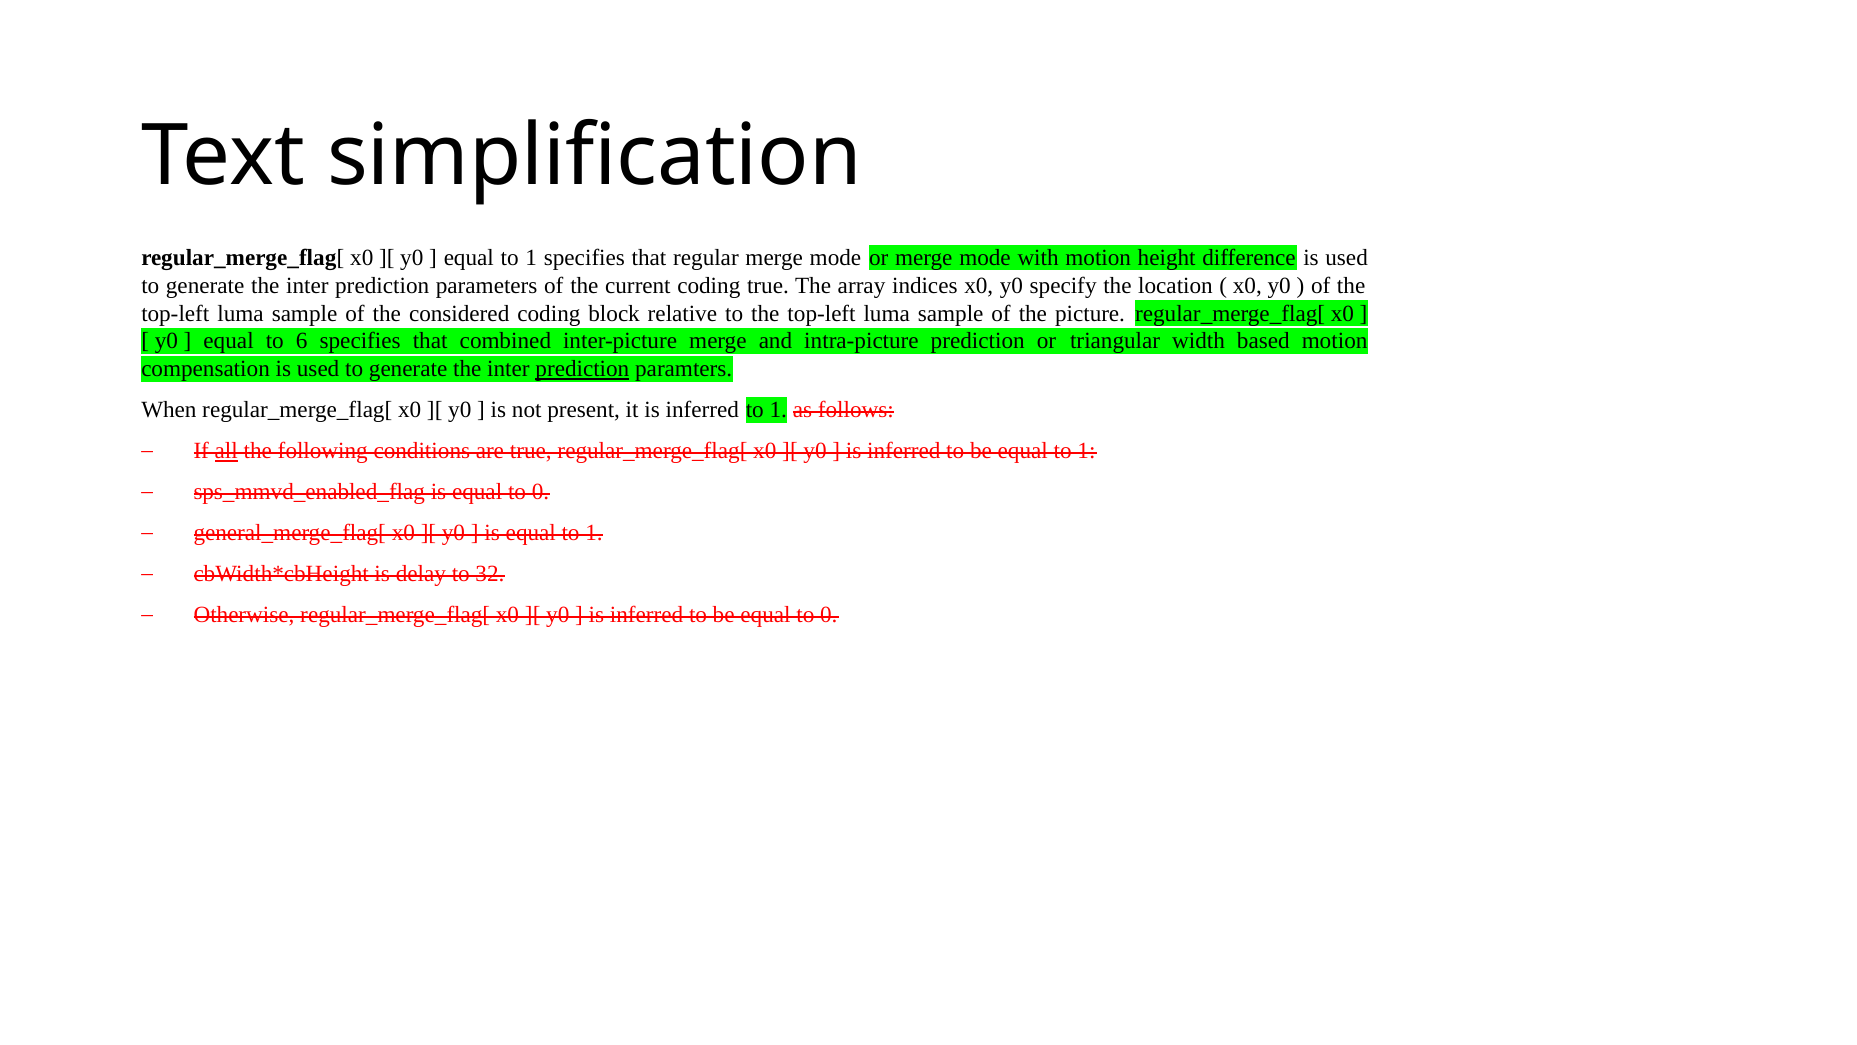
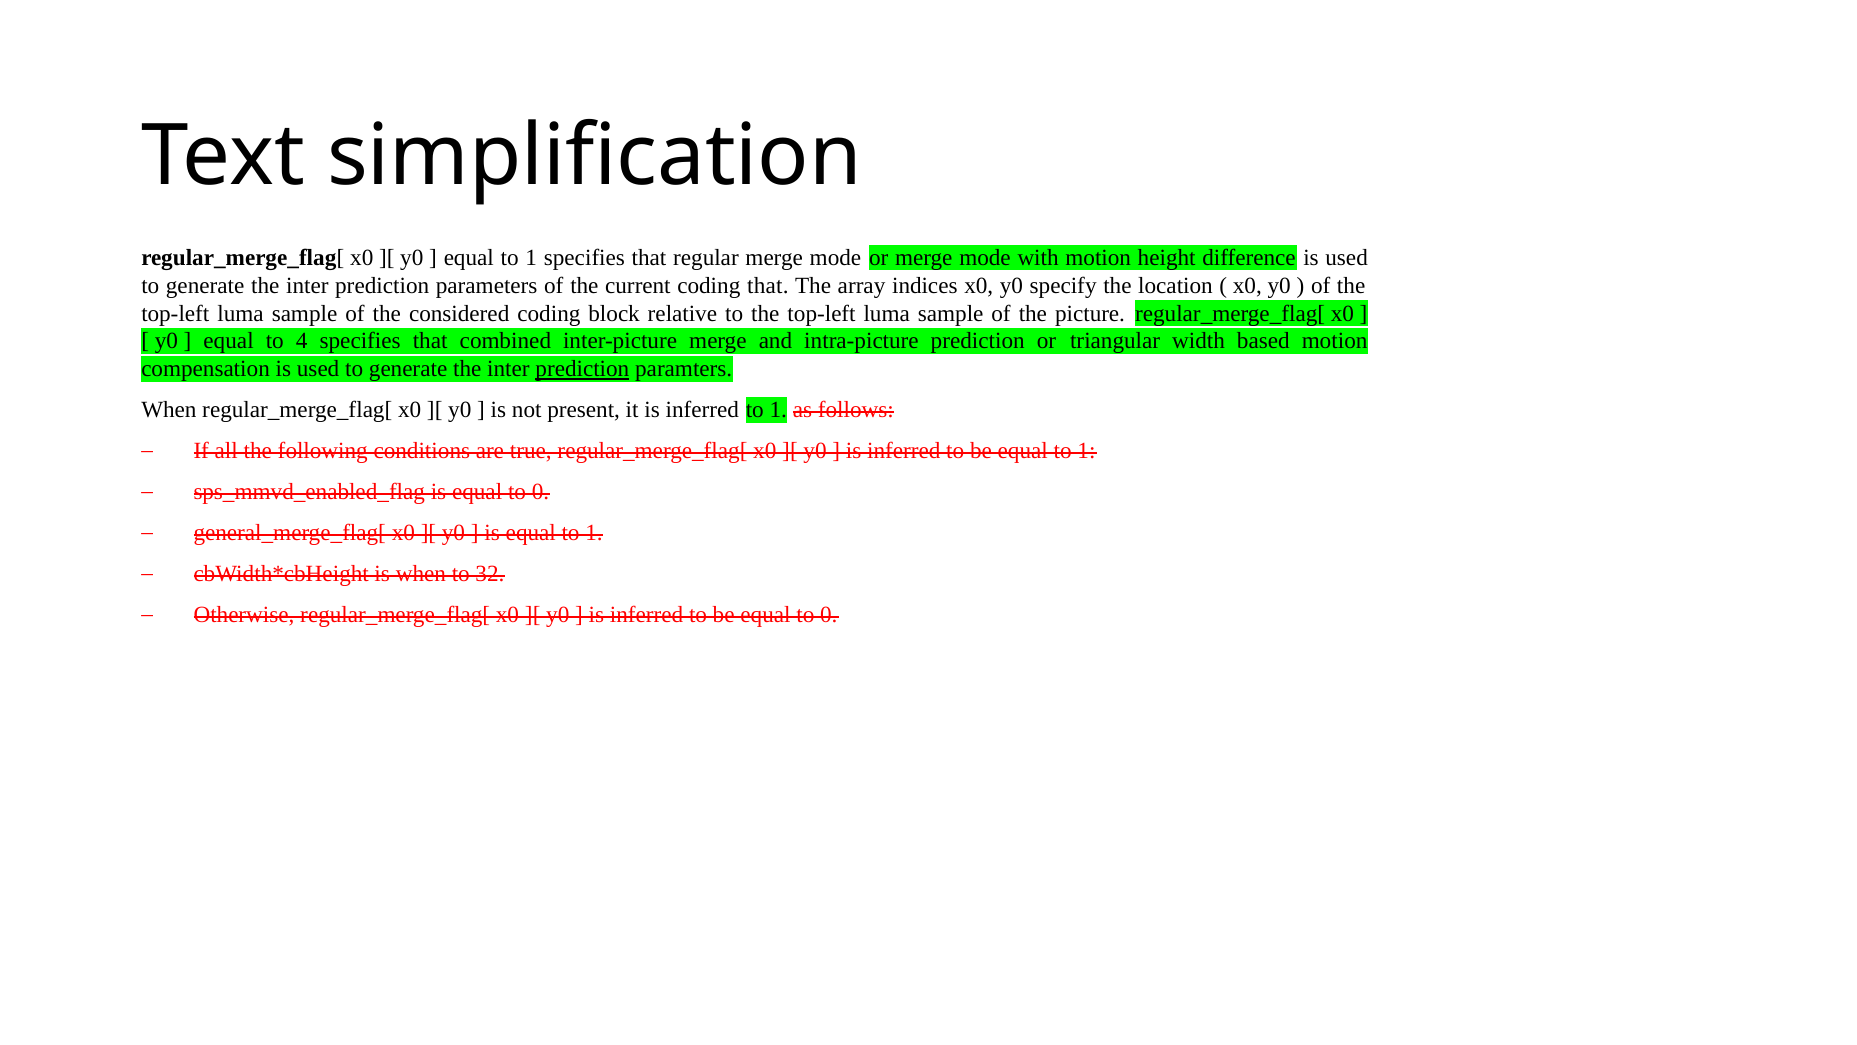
coding true: true -> that (768, 285)
6: 6 -> 4 (302, 341)
all underline: present -> none (226, 451)
is delay: delay -> when (421, 574)
